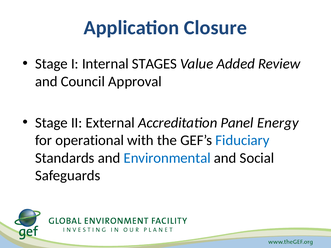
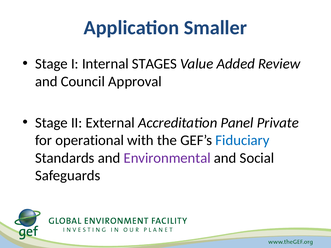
Closure: Closure -> Smaller (215, 28)
Energy: Energy -> Private (278, 123)
Environmental colour: blue -> purple (167, 158)
